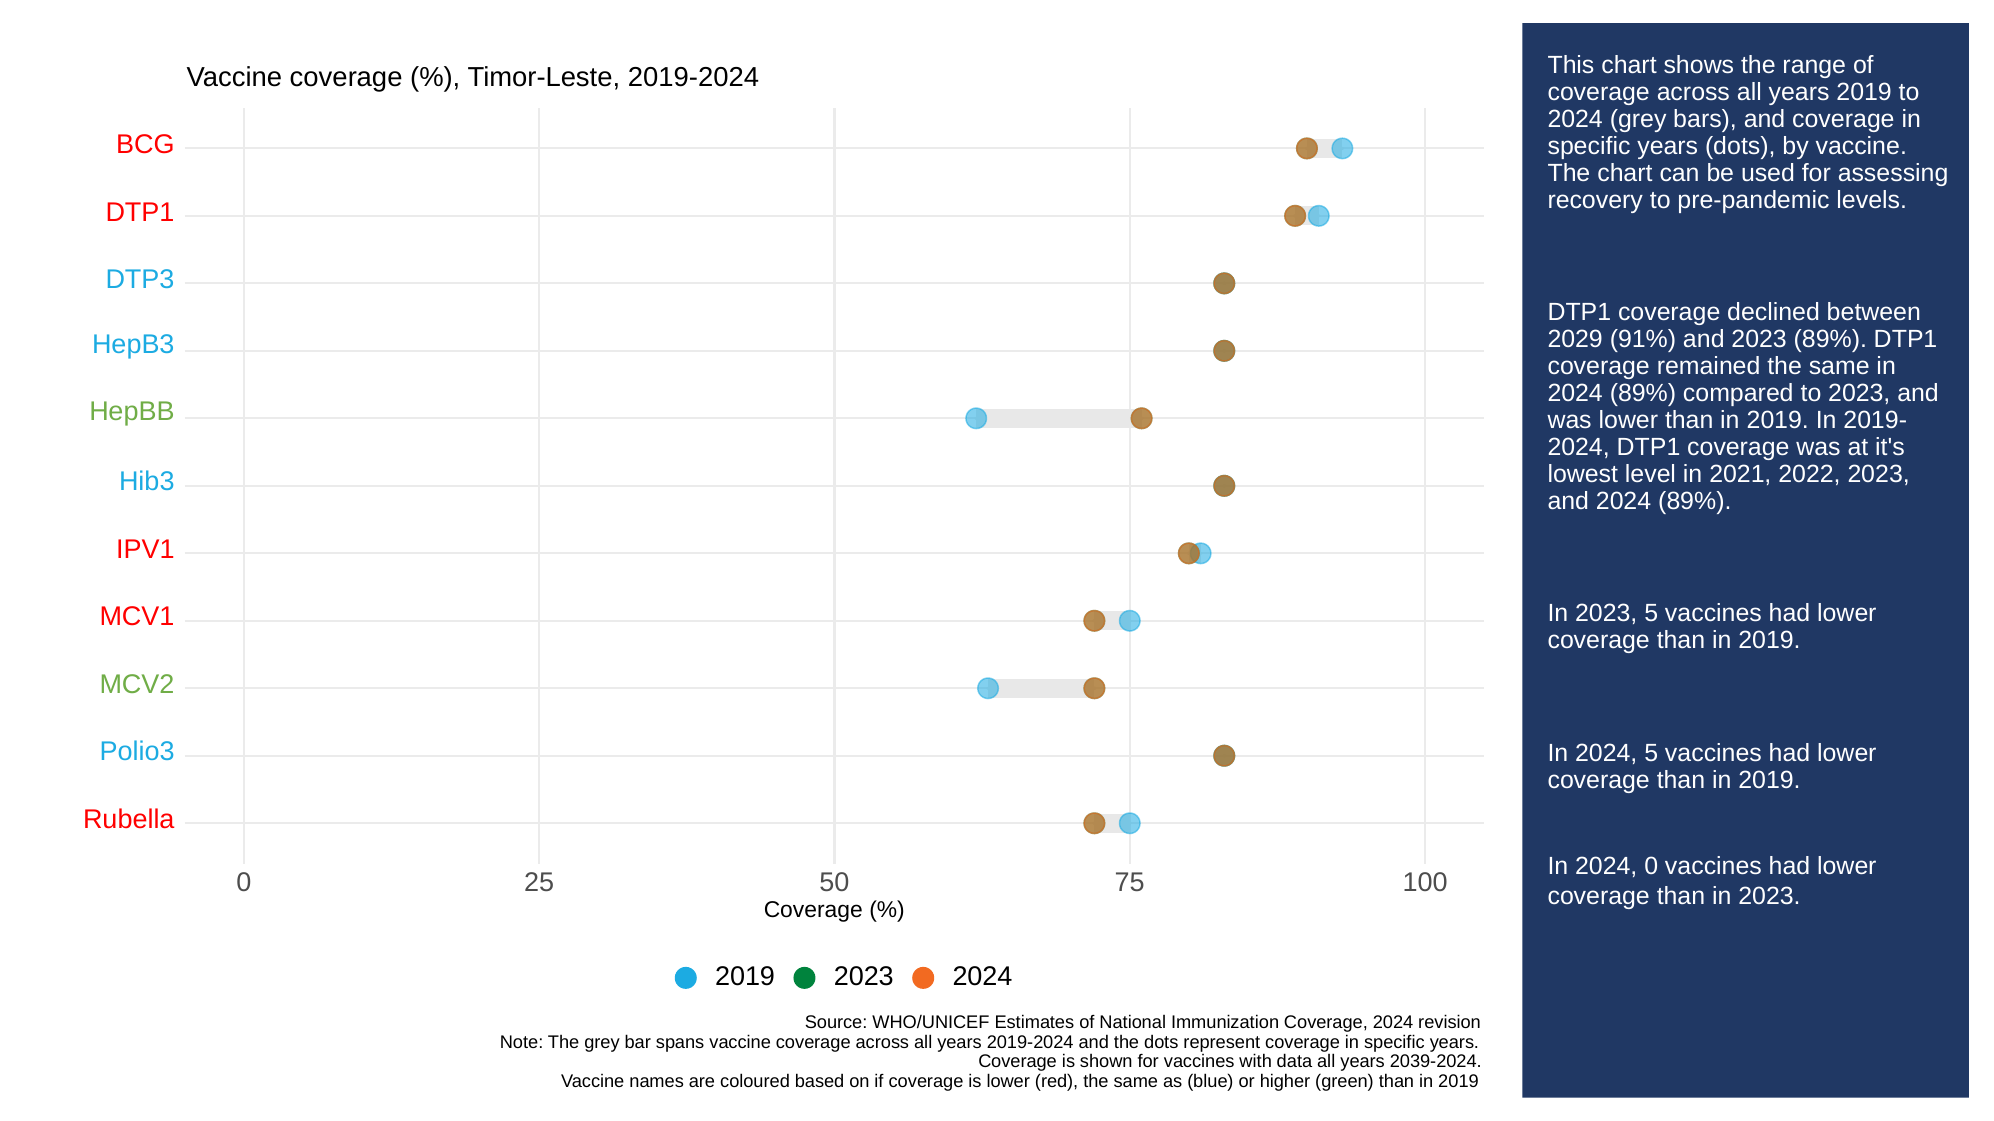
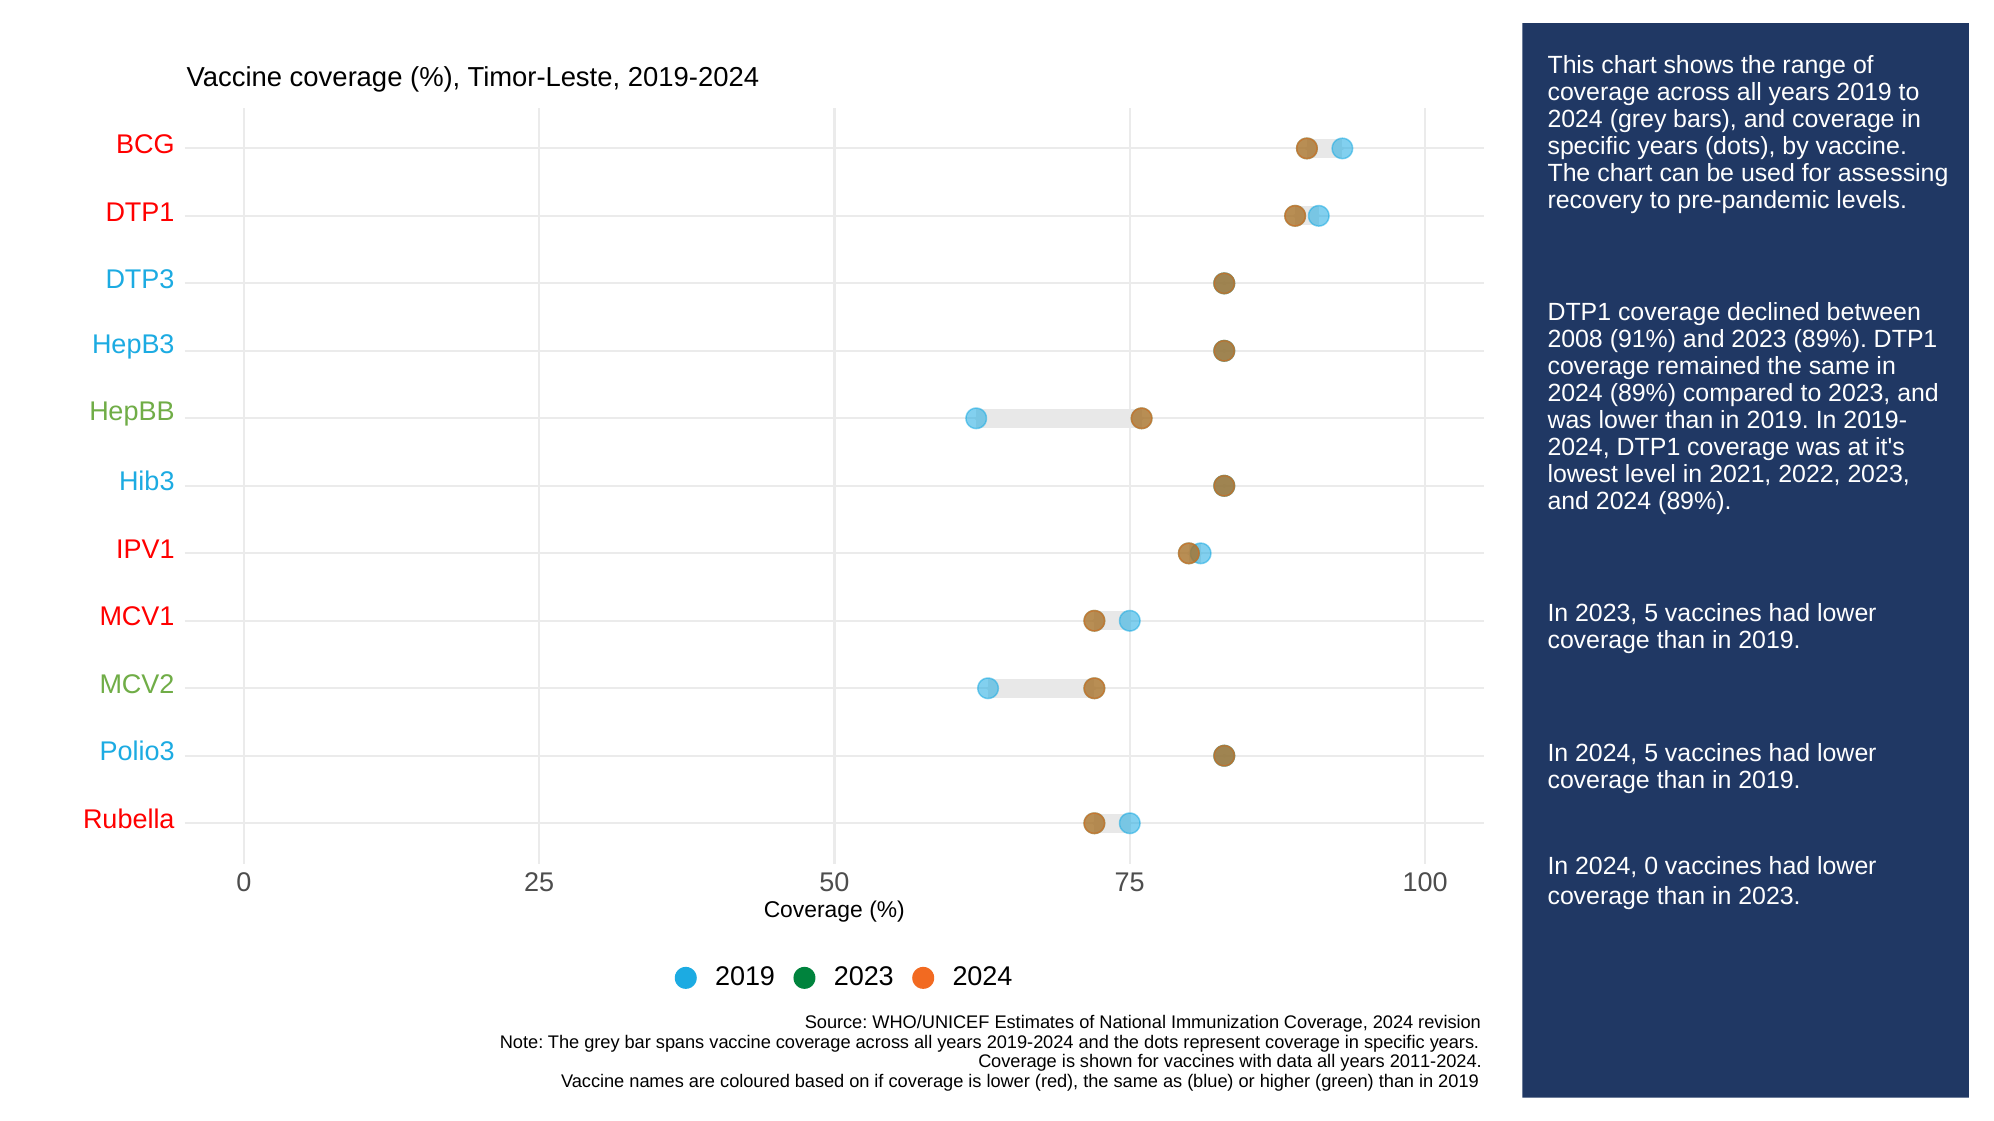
2029: 2029 -> 2008 (1575, 340)
2039-2024: 2039-2024 -> 2011-2024 (1436, 1063)
